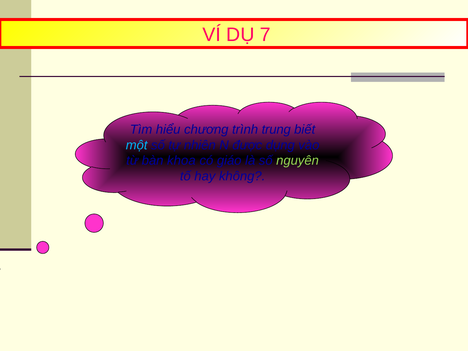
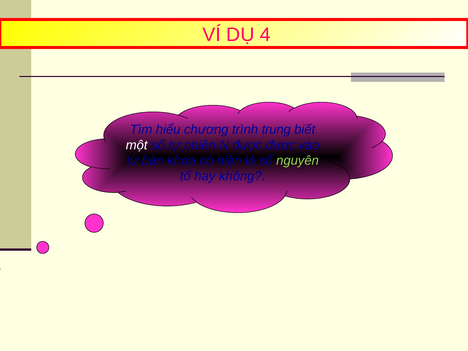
7: 7 -> 4 (265, 35)
một colour: light blue -> white (137, 145)
được dụng: dụng -> được (280, 145)
giáo: giáo -> hiện (229, 161)
